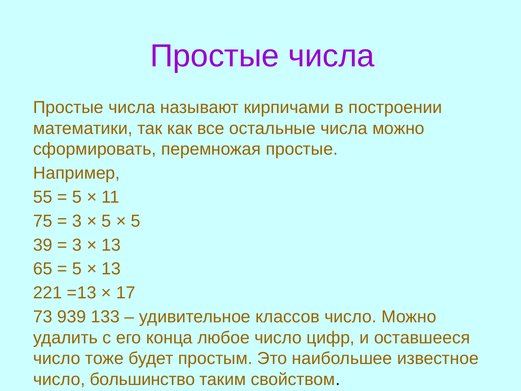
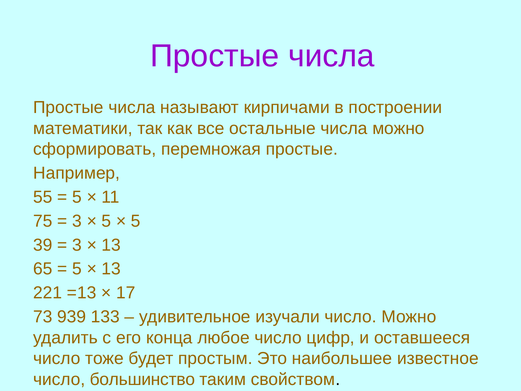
классов: классов -> изучали (288, 317)
